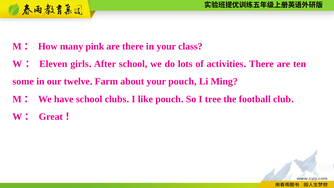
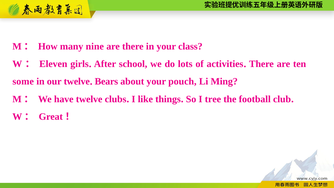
pink: pink -> nine (95, 46)
Farm: Farm -> Bears (106, 81)
have school: school -> twelve (89, 99)
like pouch: pouch -> things (168, 99)
